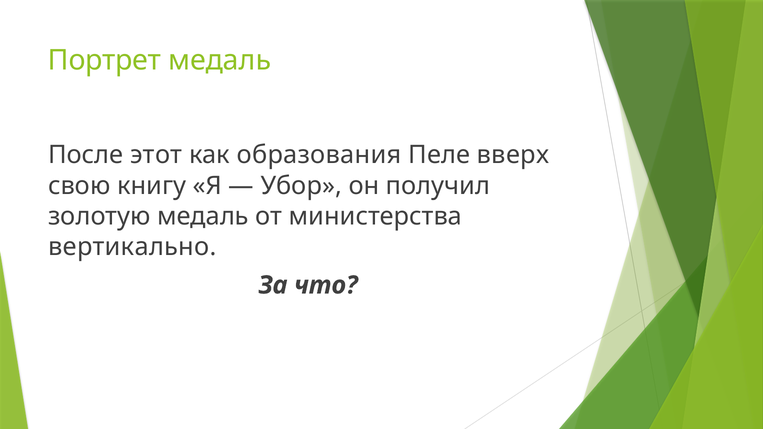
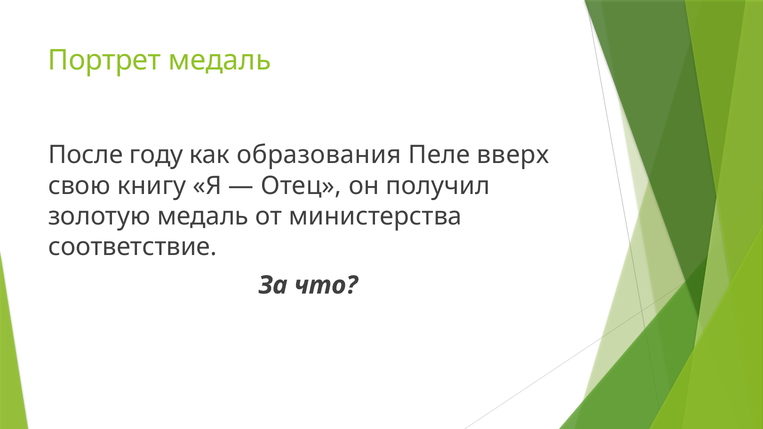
этот: этот -> году (156, 155)
Убор: Убор -> Отец (301, 186)
вертикально: вертикально -> соответствие (133, 247)
